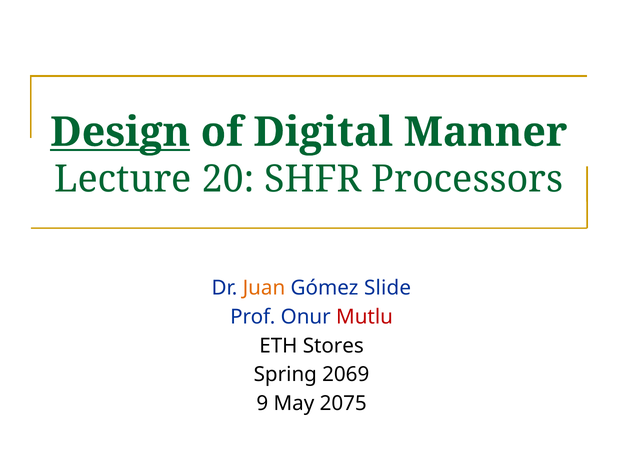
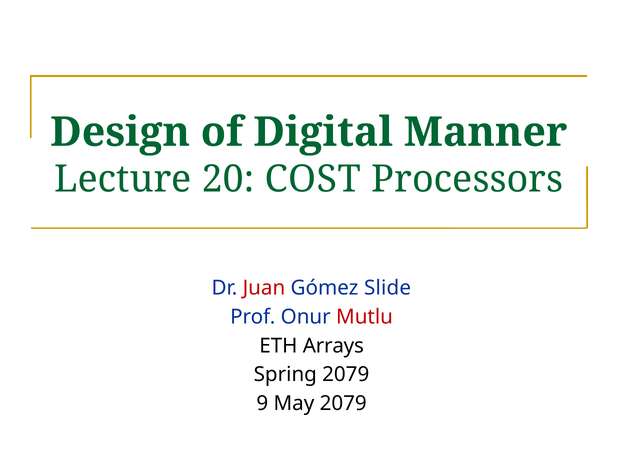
Design underline: present -> none (120, 132)
SHFR: SHFR -> COST (313, 179)
Juan colour: orange -> red (264, 288)
Stores: Stores -> Arrays (333, 345)
Spring 2069: 2069 -> 2079 (346, 374)
May 2075: 2075 -> 2079 (343, 403)
